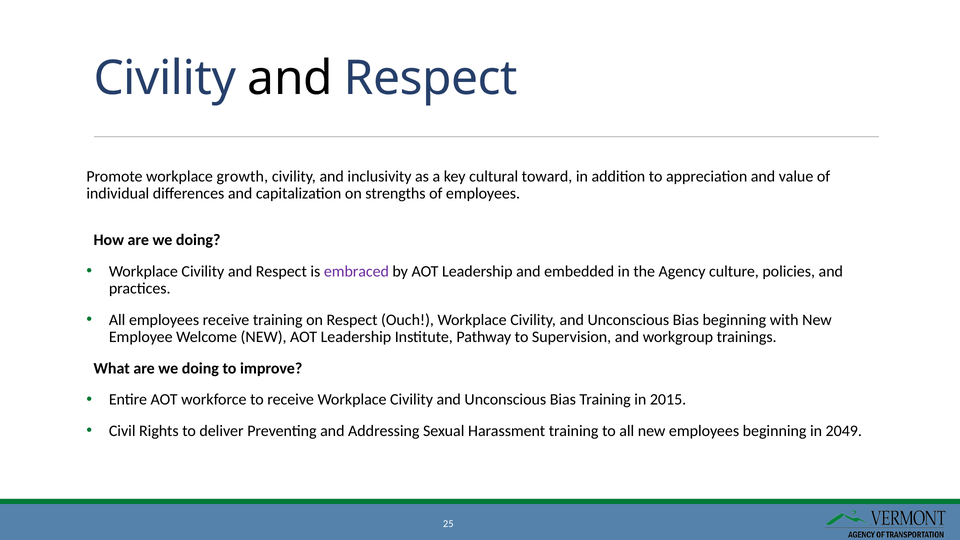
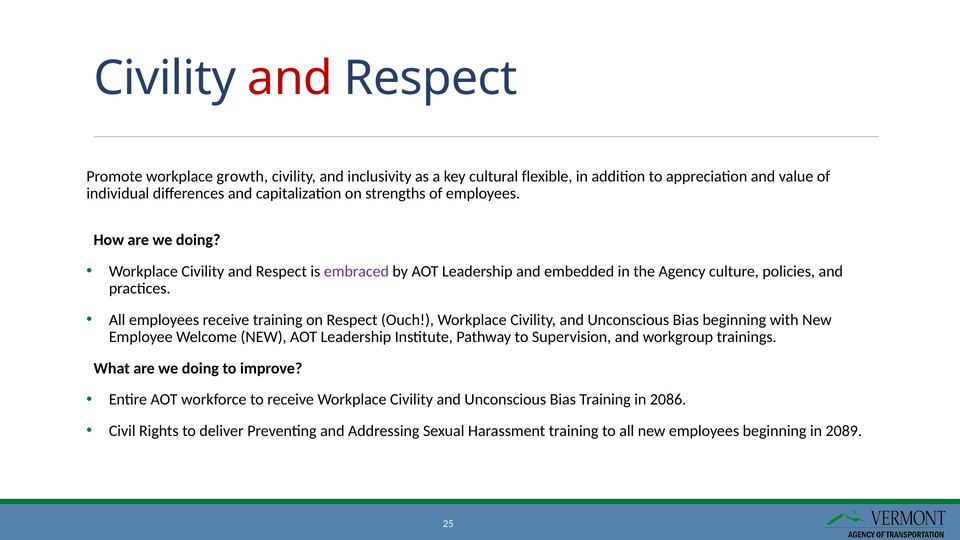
and colour: black -> red (290, 79)
toward: toward -> flexible (547, 176)
2015: 2015 -> 2086 (668, 400)
2049: 2049 -> 2089 (844, 431)
